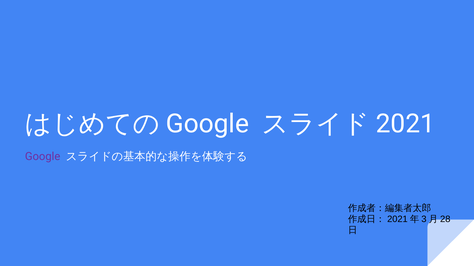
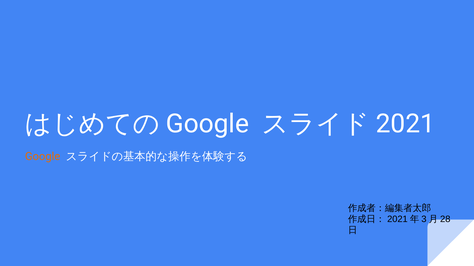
Google colour: purple -> orange (43, 157)
